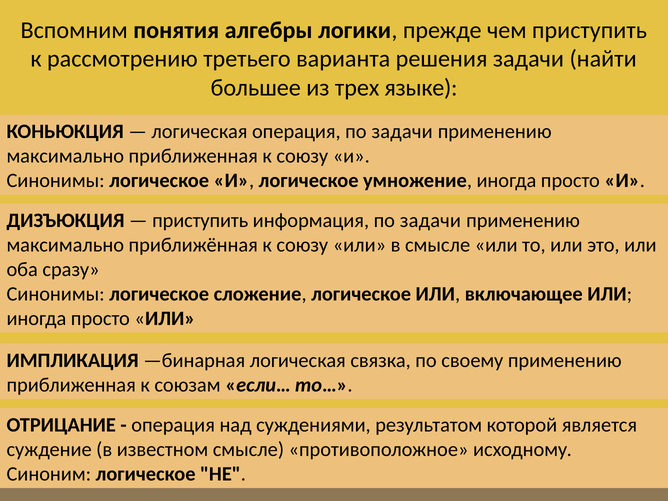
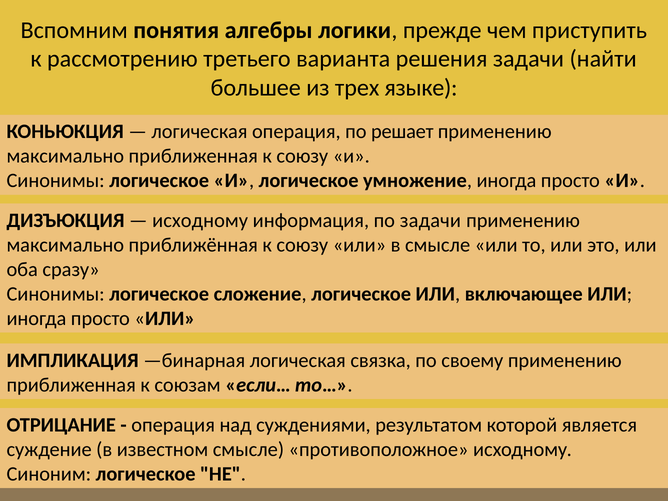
операция по задачи: задачи -> решает (402, 132)
приступить: приступить -> исходному (200, 220)
